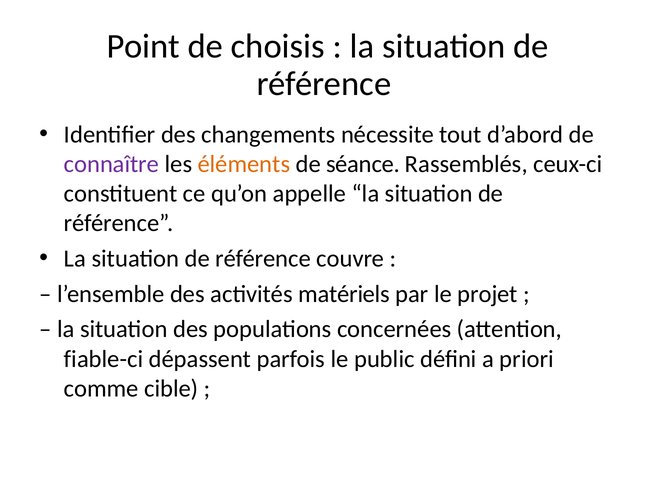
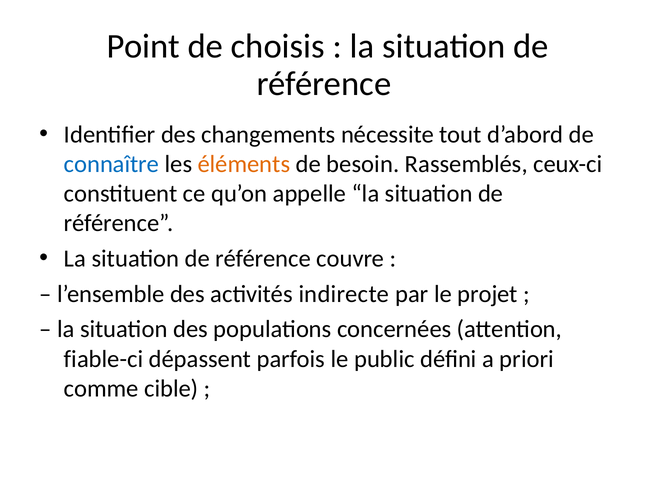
connaître colour: purple -> blue (112, 164)
séance: séance -> besoin (363, 164)
matériels: matériels -> indirecte (344, 294)
